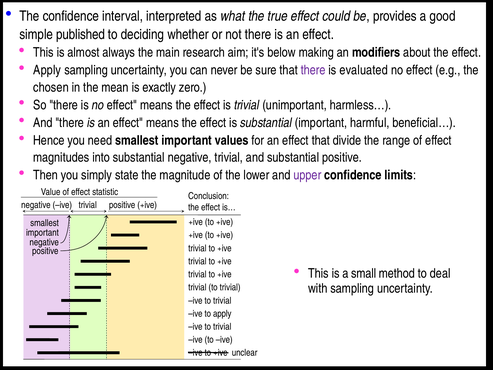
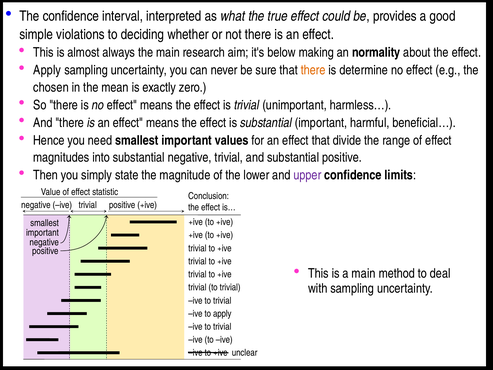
published: published -> violations (81, 34)
modifiers: modifiers -> normality (376, 52)
there colour: purple -> orange (313, 70)
evaluated: evaluated -> determine (364, 70)
a small: small -> main (364, 273)
